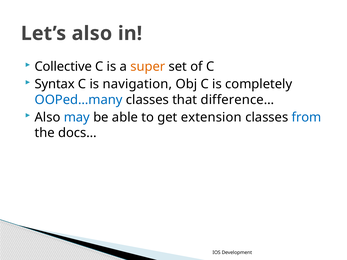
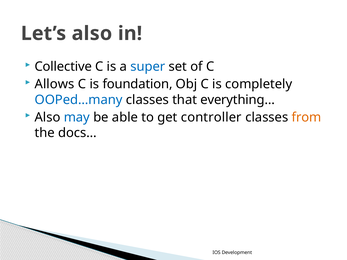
super colour: orange -> blue (148, 67)
Syntax: Syntax -> Allows (55, 84)
navigation: navigation -> foundation (138, 84)
difference…: difference… -> everything… (238, 100)
extension: extension -> controller (211, 117)
from colour: blue -> orange (307, 117)
